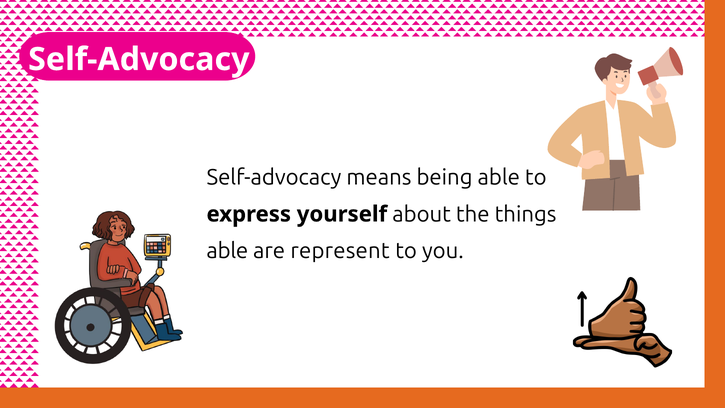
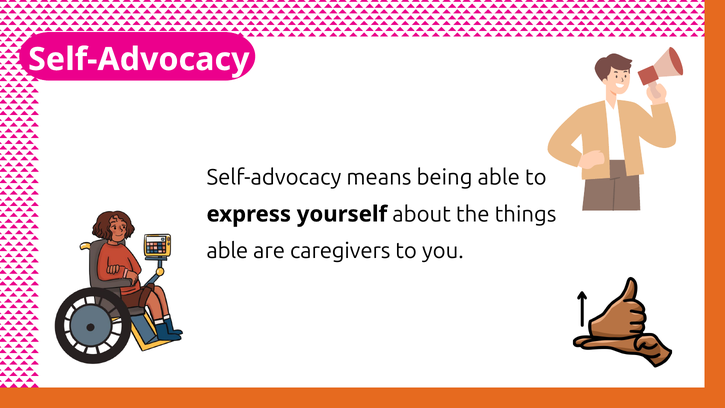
represent: represent -> caregivers (340, 251)
